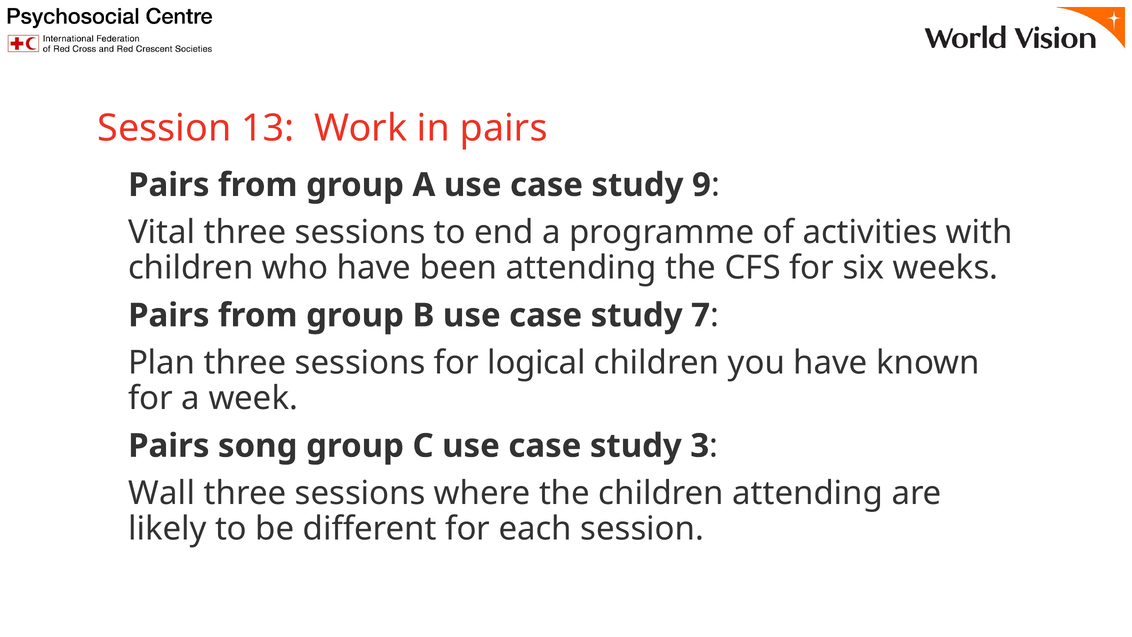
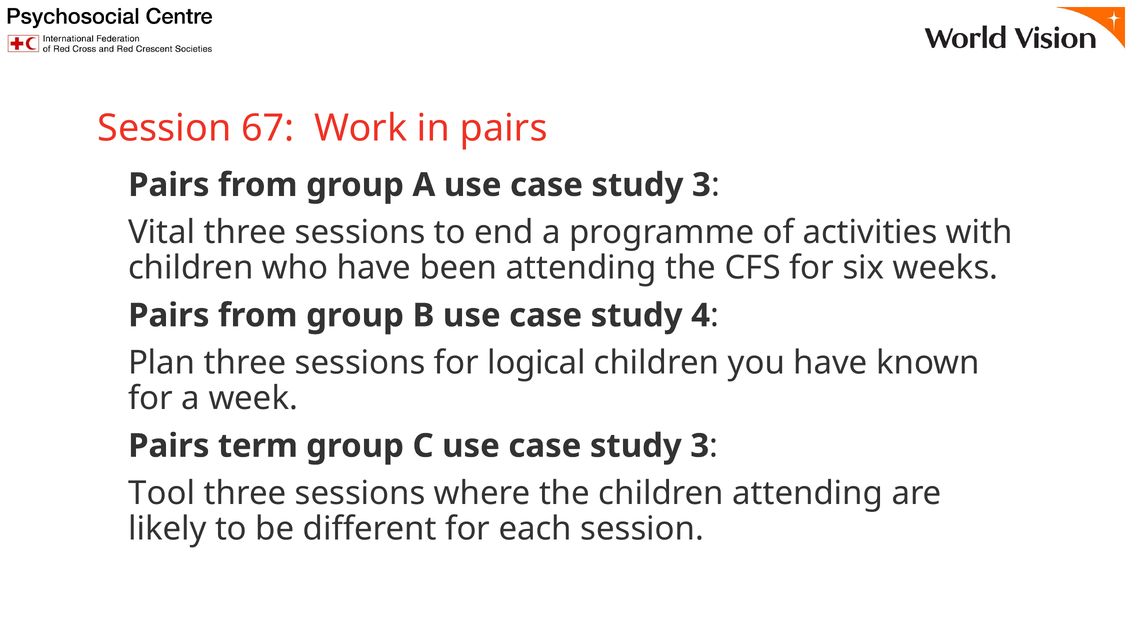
13: 13 -> 67 (268, 128)
9: 9 -> 3 (701, 185)
7: 7 -> 4 (701, 315)
song: song -> term (258, 446)
Wall: Wall -> Tool (162, 493)
